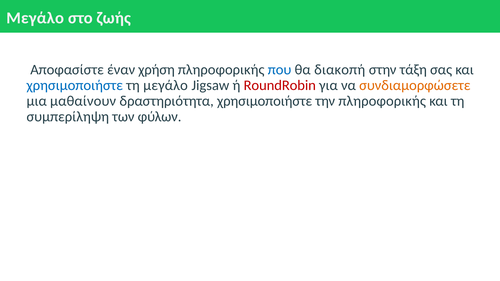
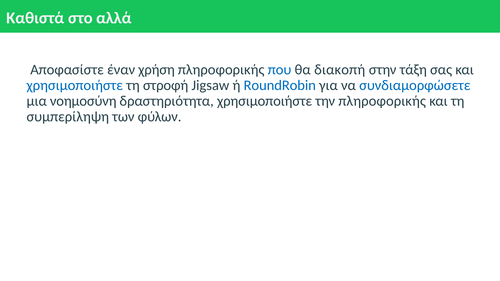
Μεγάλο: Μεγάλο -> Καθιστά (35, 18)
ζωής: ζωής -> αλλά (114, 18)
τη μεγάλο: μεγάλο -> στροφή (166, 85)
RoundRobin colour: red -> blue (280, 85)
συνδιαμορφώσετε colour: orange -> blue (415, 85)
μαθαίνουν: μαθαίνουν -> νοημοσύνη (83, 101)
